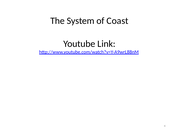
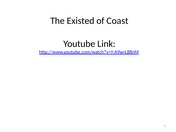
System: System -> Existed (81, 21)
